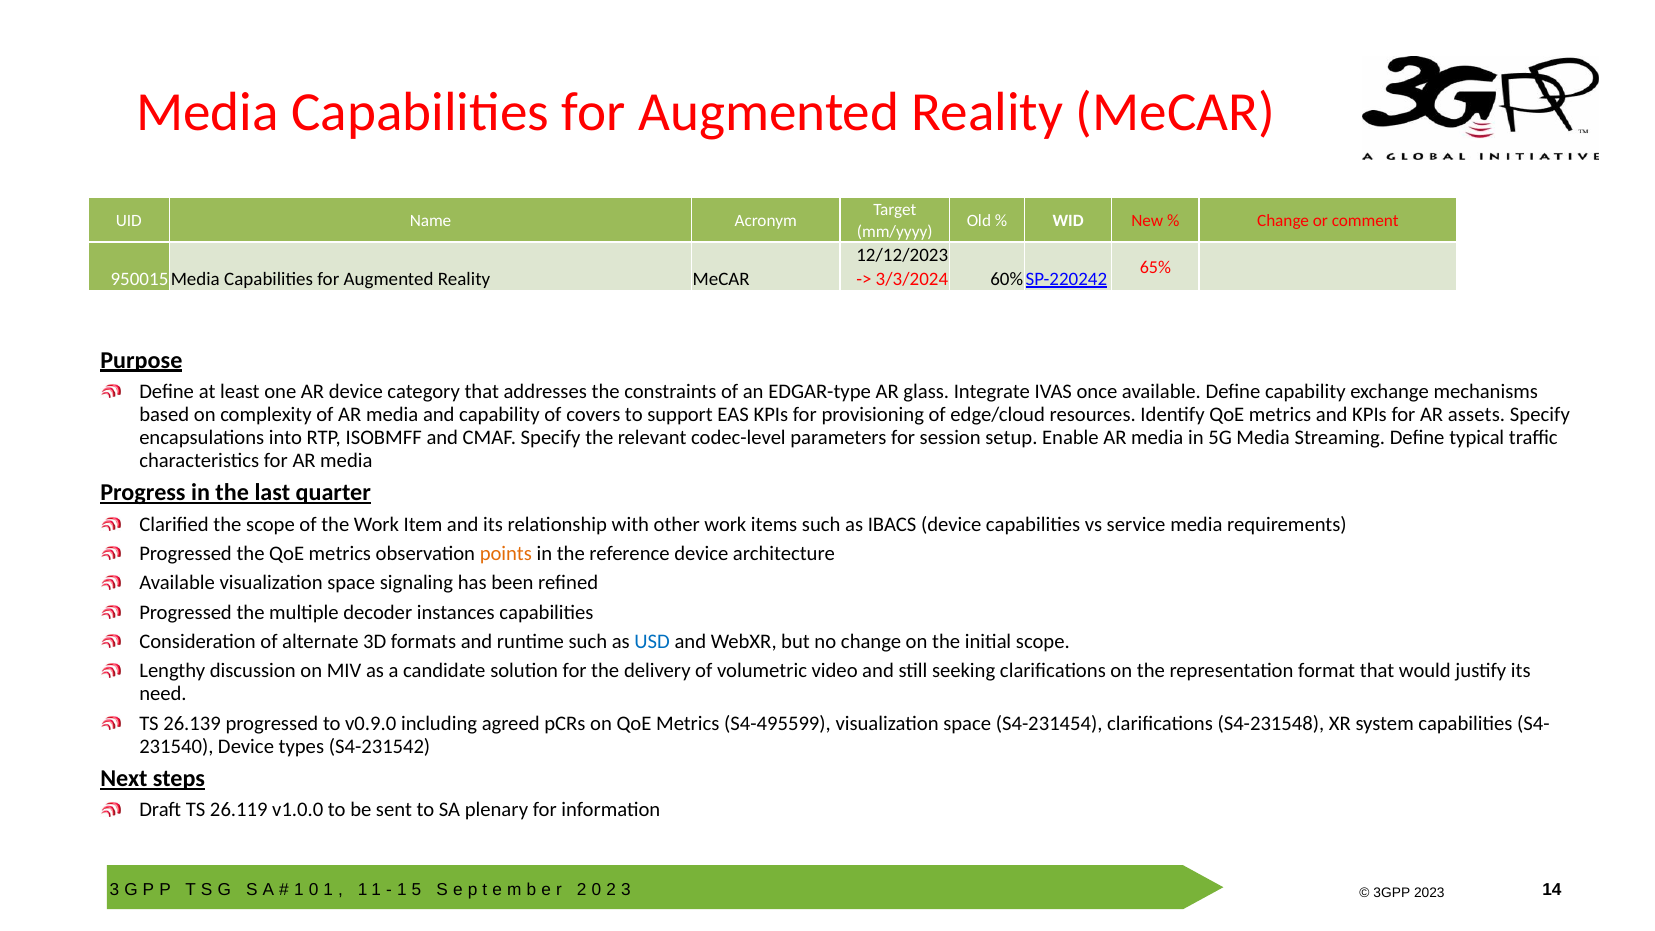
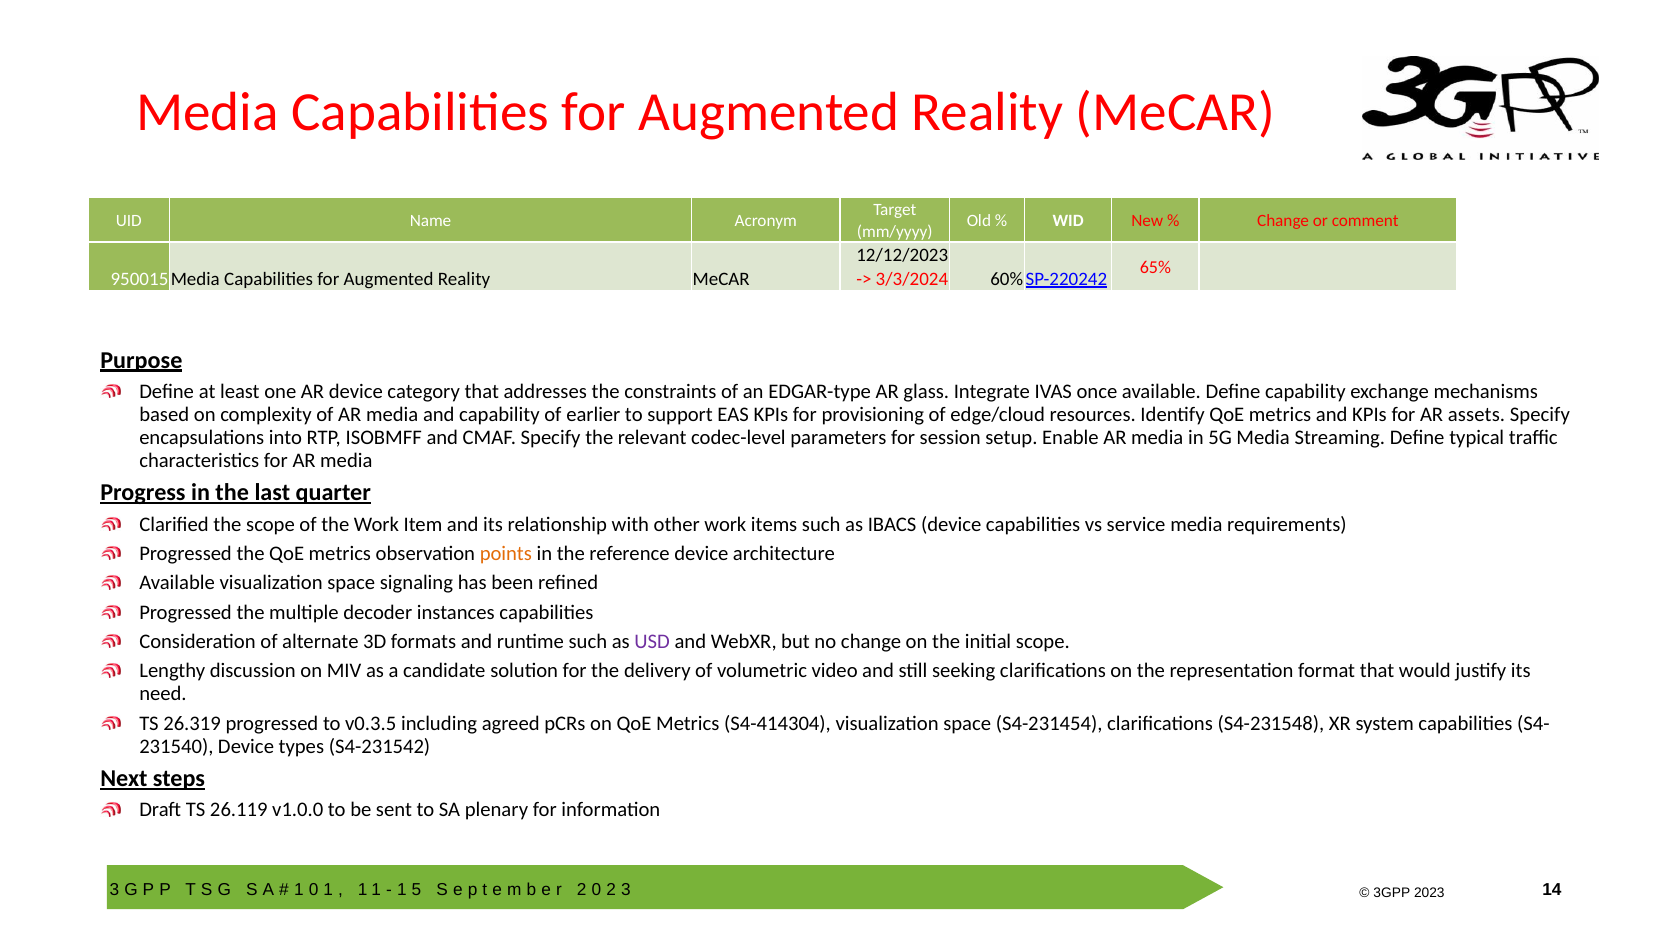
covers: covers -> earlier (593, 415)
USD colour: blue -> purple (652, 642)
26.139: 26.139 -> 26.319 (192, 723)
v0.9.0: v0.9.0 -> v0.3.5 (371, 723)
S4-495599: S4-495599 -> S4-414304 (778, 723)
